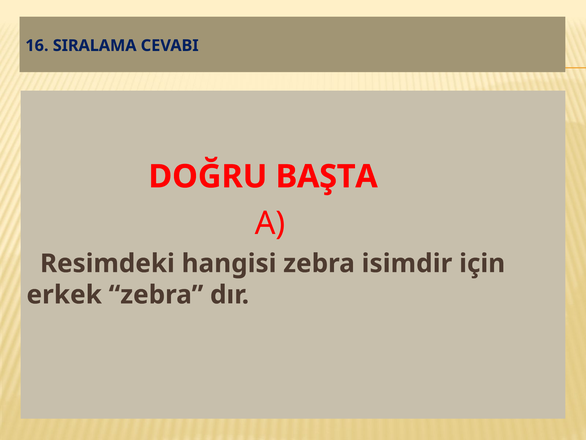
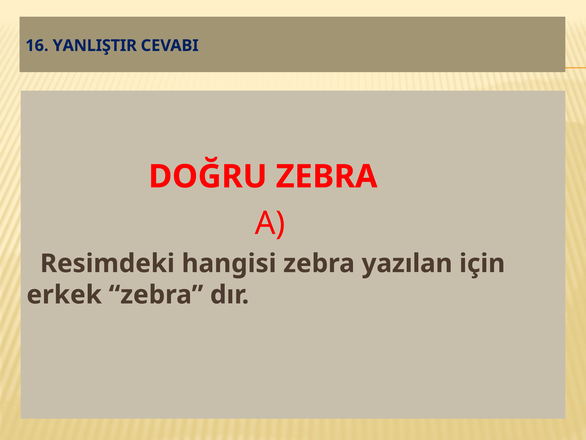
SIRALAMA: SIRALAMA -> YANLIŞTIR (95, 46)
DOĞRU BAŞTA: BAŞTA -> ZEBRA (327, 176)
isimdir: isimdir -> yazılan (407, 263)
